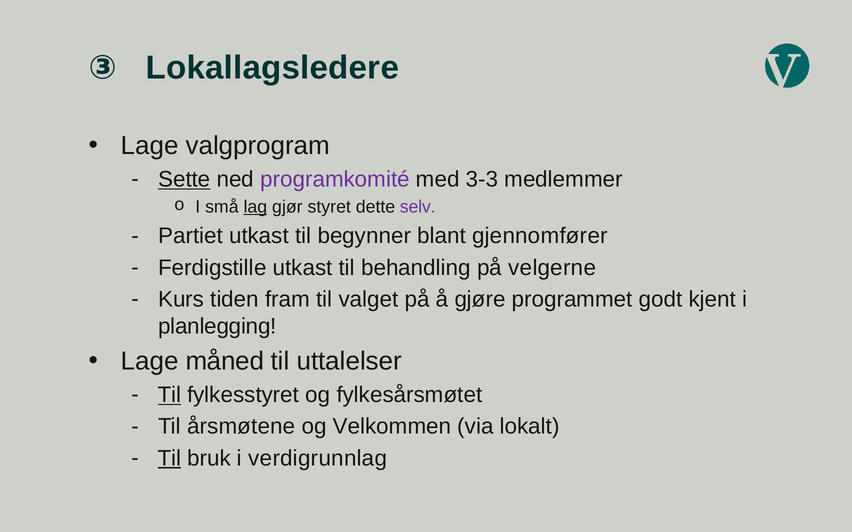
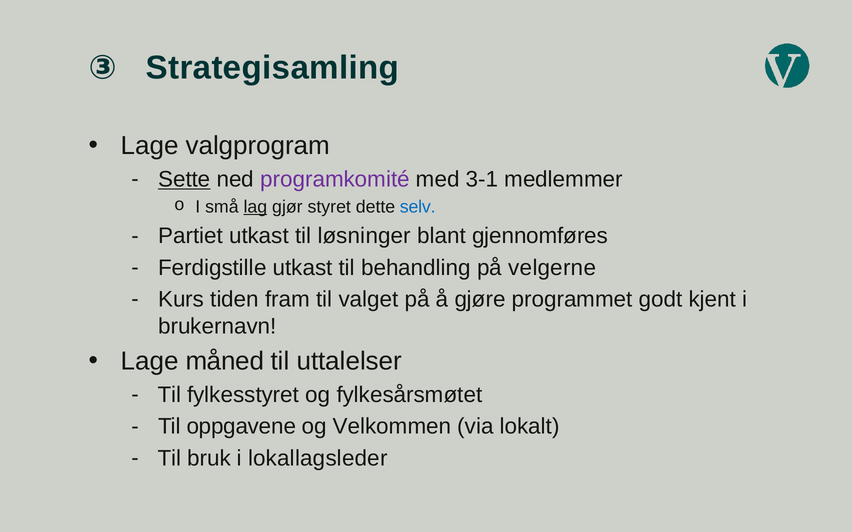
Lokallagsledere: Lokallagsledere -> Strategisamling (272, 68)
3-3: 3-3 -> 3-1 (482, 180)
selv colour: purple -> blue (418, 207)
begynner: begynner -> løsninger (364, 236)
gjennomfører: gjennomfører -> gjennomføres (540, 236)
planlegging: planlegging -> brukernavn (217, 327)
Til underline: present -> none (170, 395)
årsmøtene: årsmøtene -> oppgavene (241, 427)
Til underline: present -> none (170, 459)
verdigrunnlag: verdigrunnlag -> lokallagsleder (318, 459)
